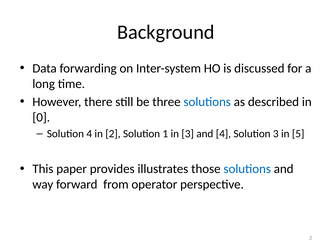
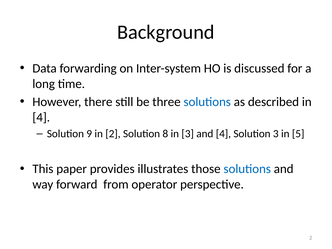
0: 0 -> 4 (41, 117)
Solution 4: 4 -> 9 (89, 134)
1: 1 -> 8 (165, 134)
